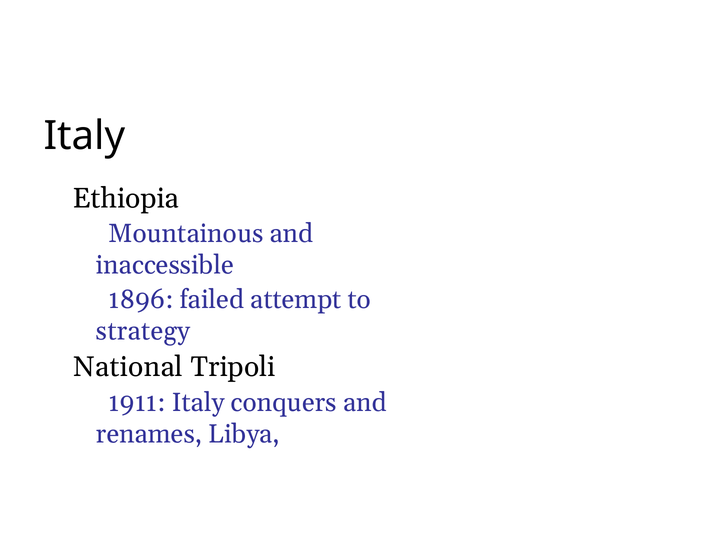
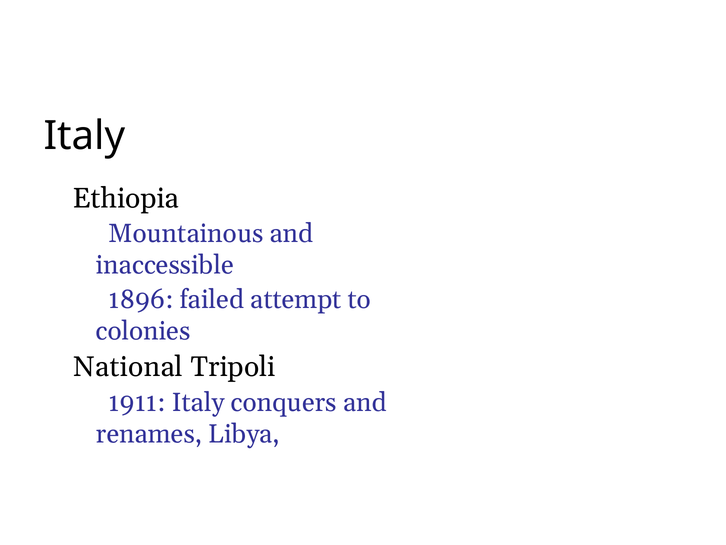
strategy: strategy -> colonies (143, 331)
